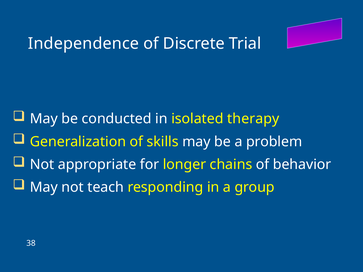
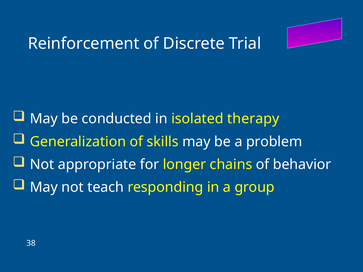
Independence: Independence -> Reinforcement (84, 44)
